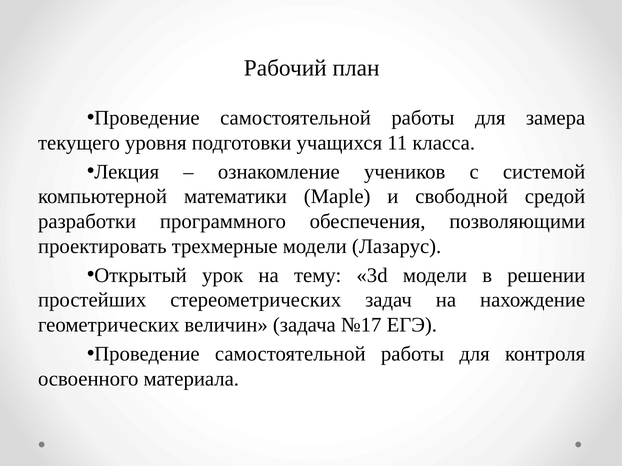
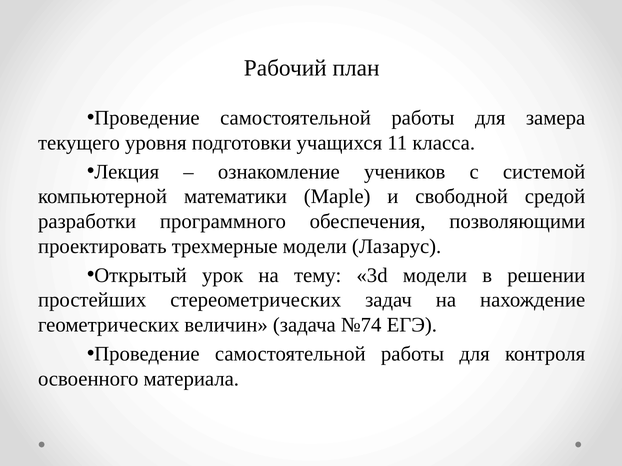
№17: №17 -> №74 (361, 325)
